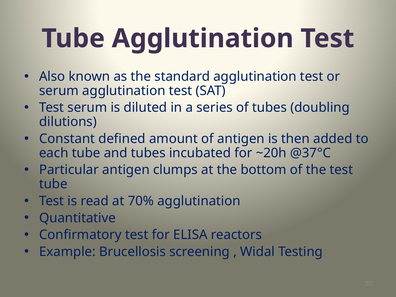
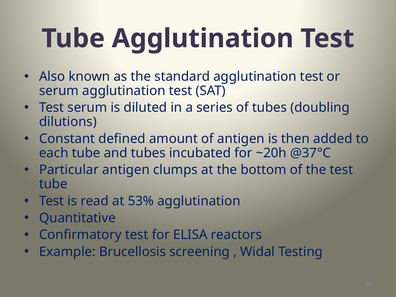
70%: 70% -> 53% (141, 201)
